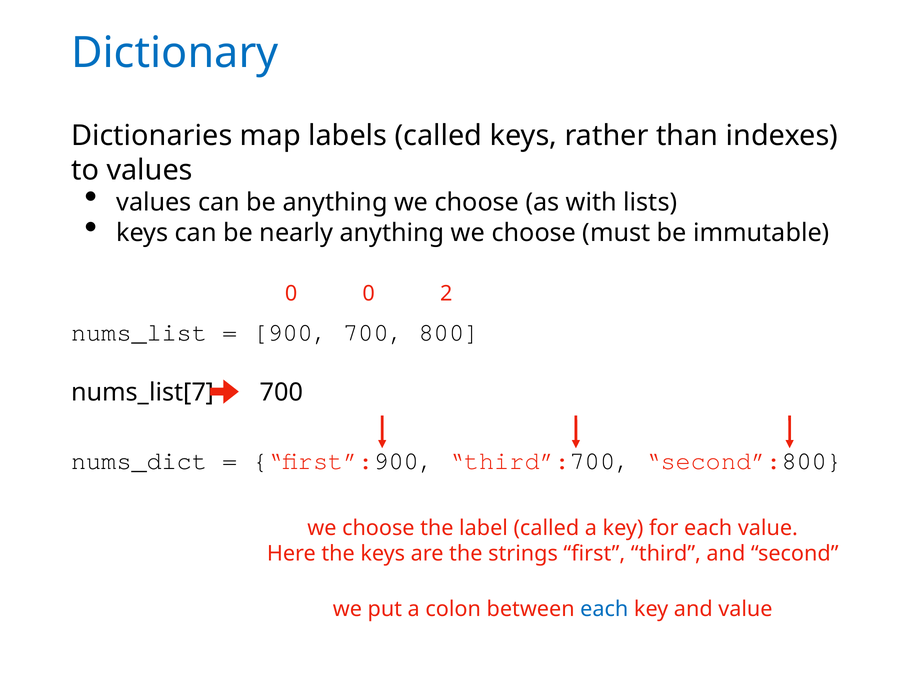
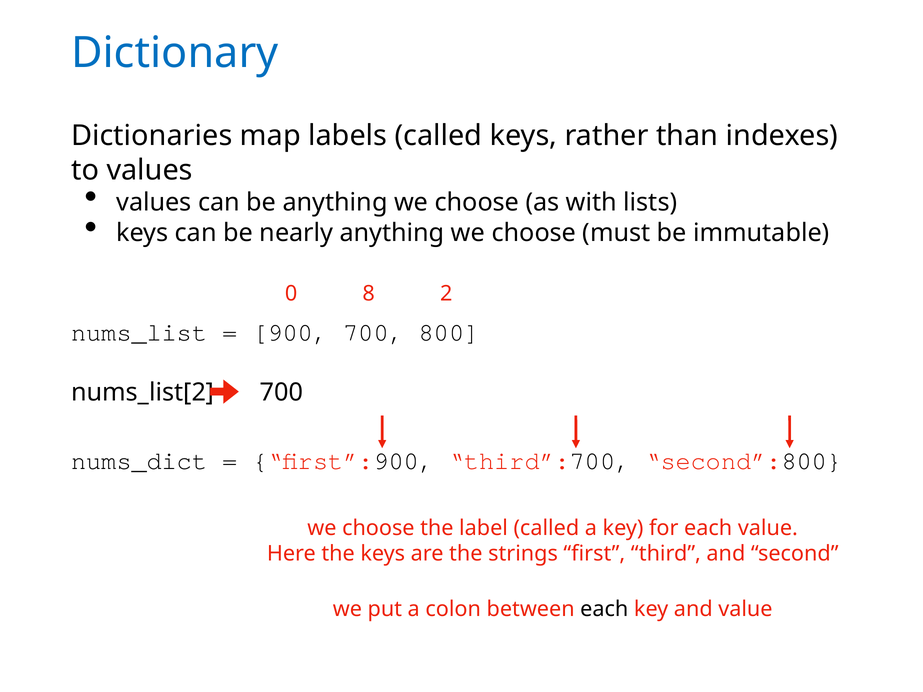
0 0: 0 -> 8 (369, 294)
nums_list[7: nums_list[7 -> nums_list[2 (143, 393)
each colour: blue -> black (604, 609)
